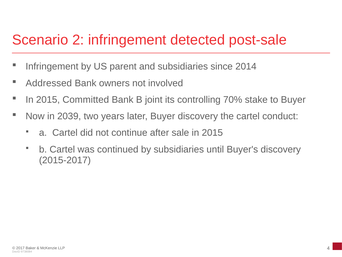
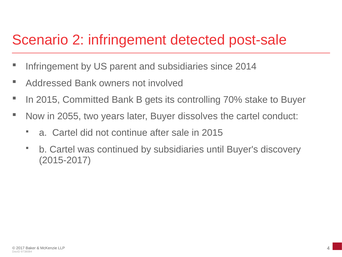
joint: joint -> gets (154, 100)
2039: 2039 -> 2055 (69, 116)
Buyer discovery: discovery -> dissolves (198, 116)
